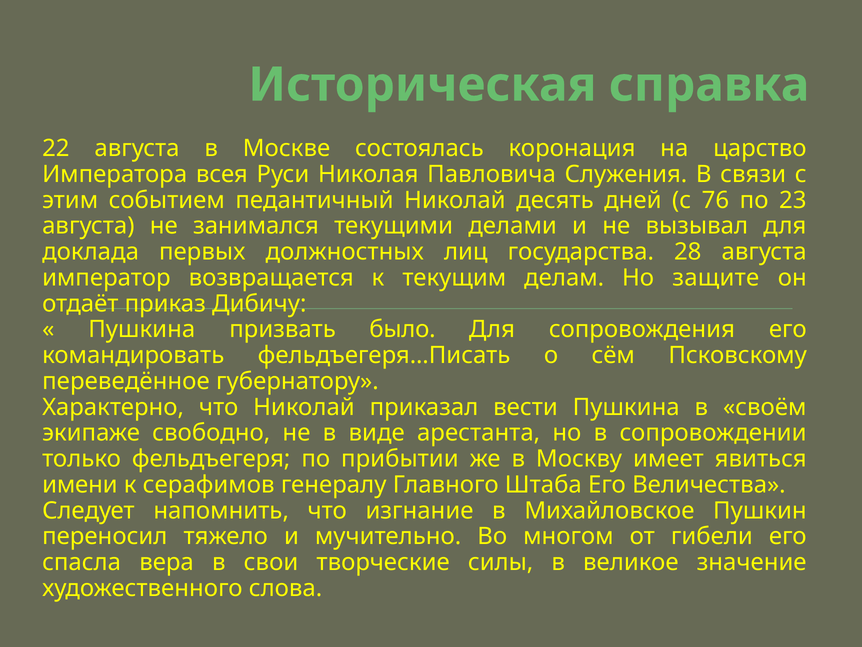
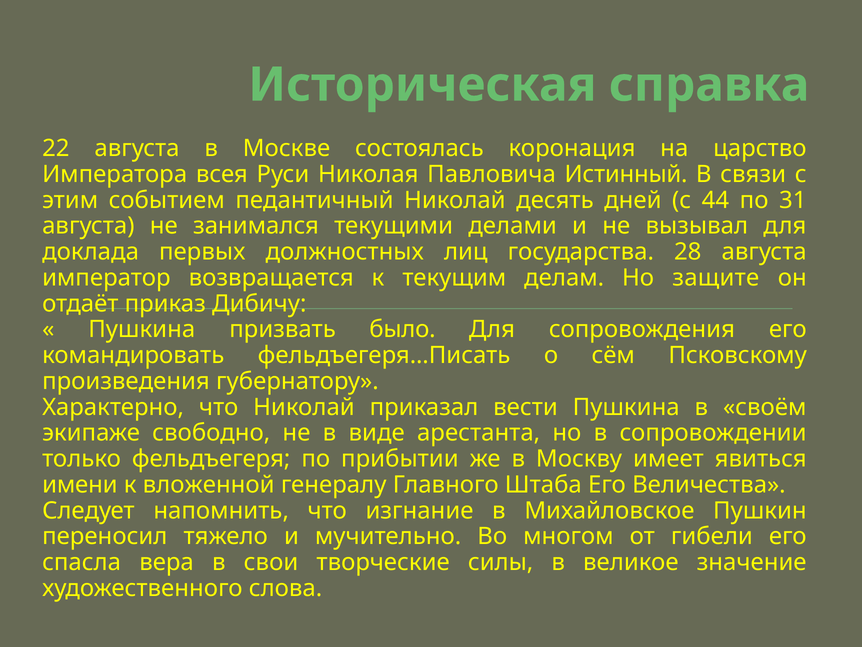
Служения: Служения -> Истинный (626, 174)
76: 76 -> 44 (715, 200)
23: 23 -> 31 (793, 200)
переведённое: переведённое -> произведения (126, 381)
серафимов: серафимов -> вложенной (209, 484)
